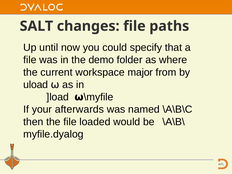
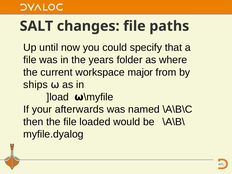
demo: demo -> years (101, 60)
uload: uload -> ships (36, 85)
